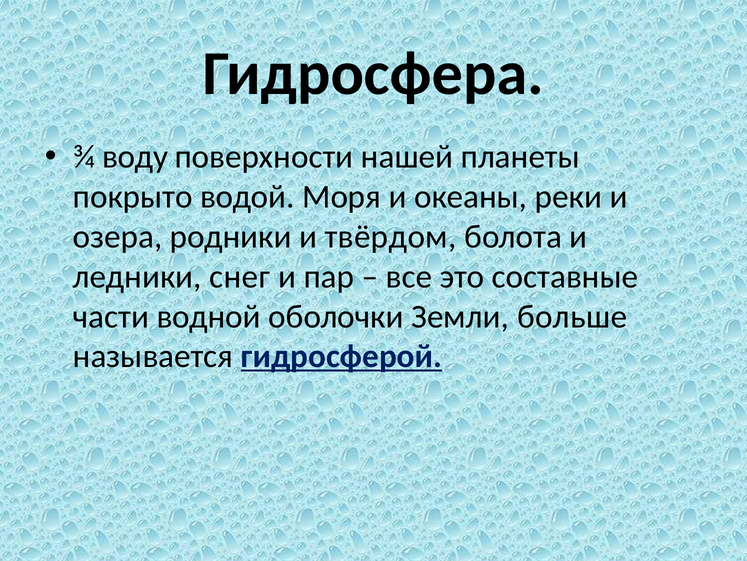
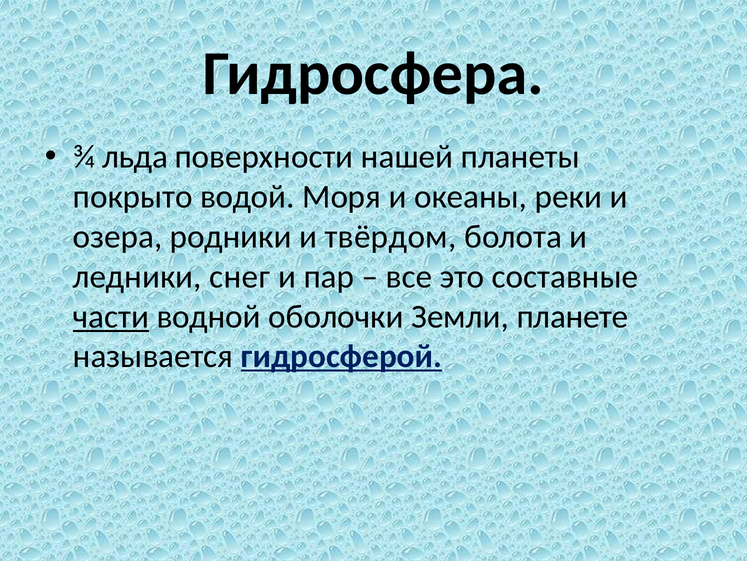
воду: воду -> льда (135, 157)
части underline: none -> present (111, 316)
больше: больше -> планете (572, 316)
